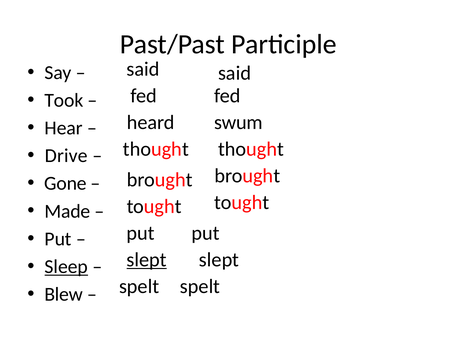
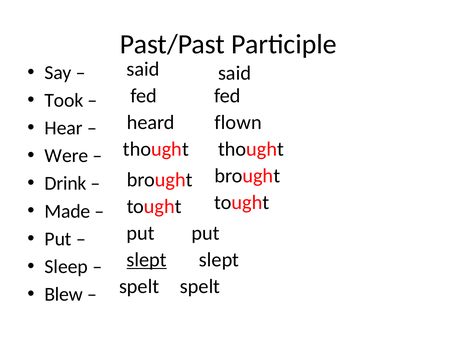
swum: swum -> flown (238, 122)
Drive: Drive -> Were (66, 156)
Gone: Gone -> Drink (65, 183)
Sleep underline: present -> none (66, 266)
